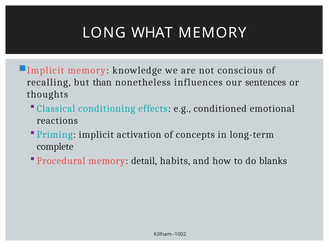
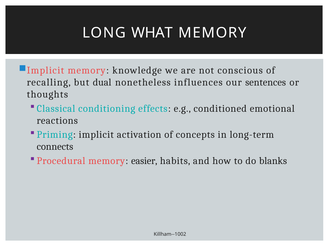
than: than -> dual (102, 82)
complete: complete -> connects (55, 147)
detail: detail -> easier (144, 161)
